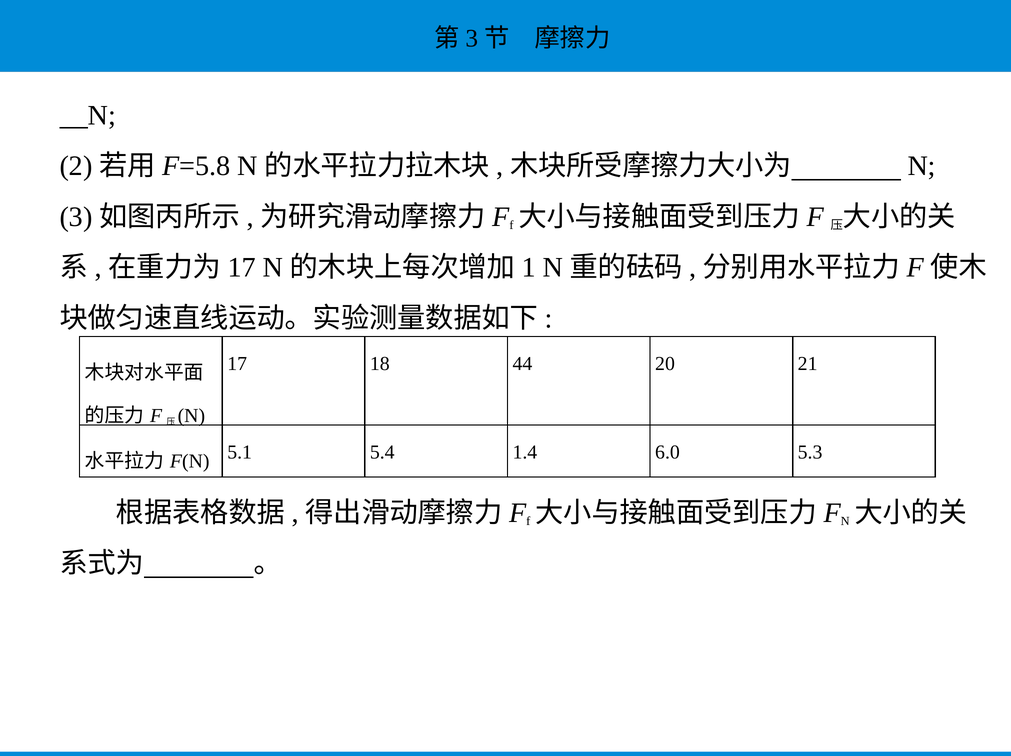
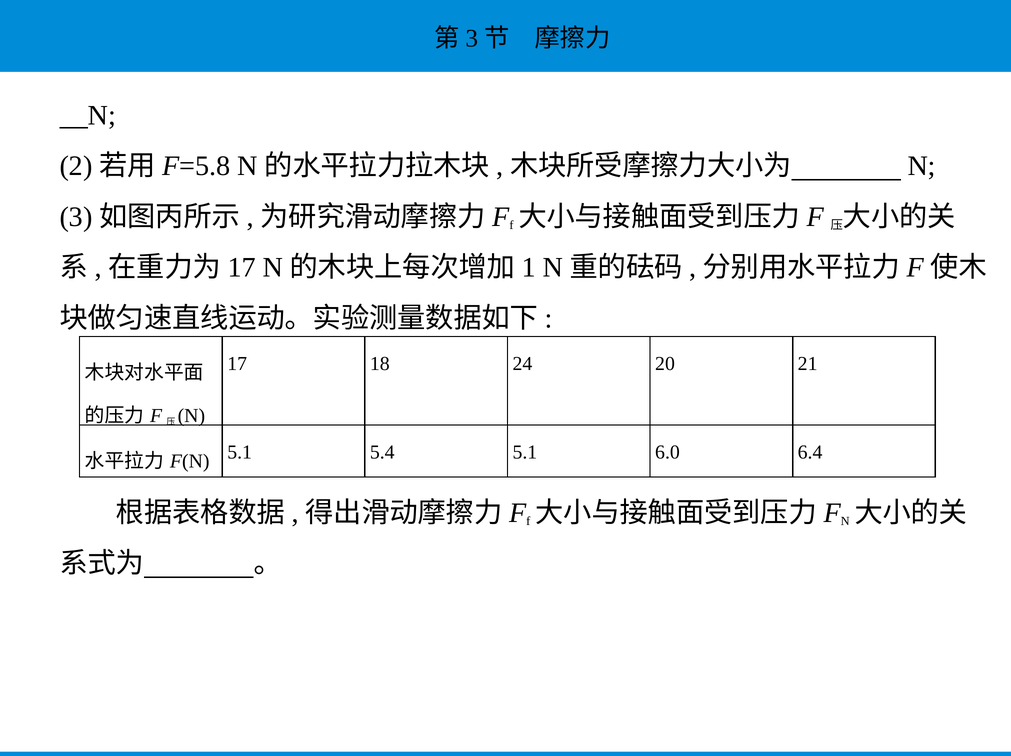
44: 44 -> 24 (522, 364)
5.4 1.4: 1.4 -> 5.1 (525, 452)
5.3: 5.3 -> 6.4 (810, 452)
